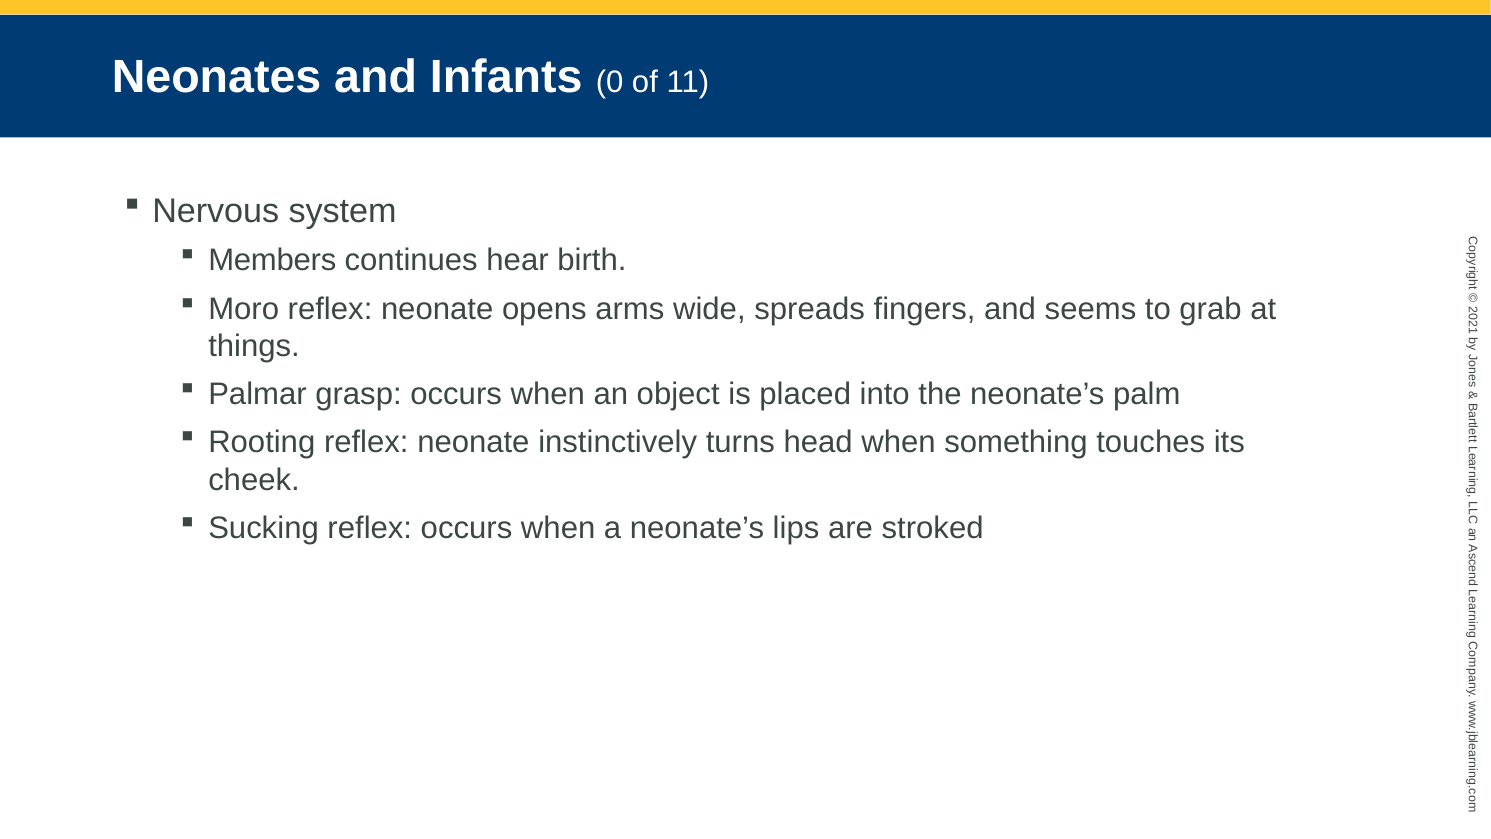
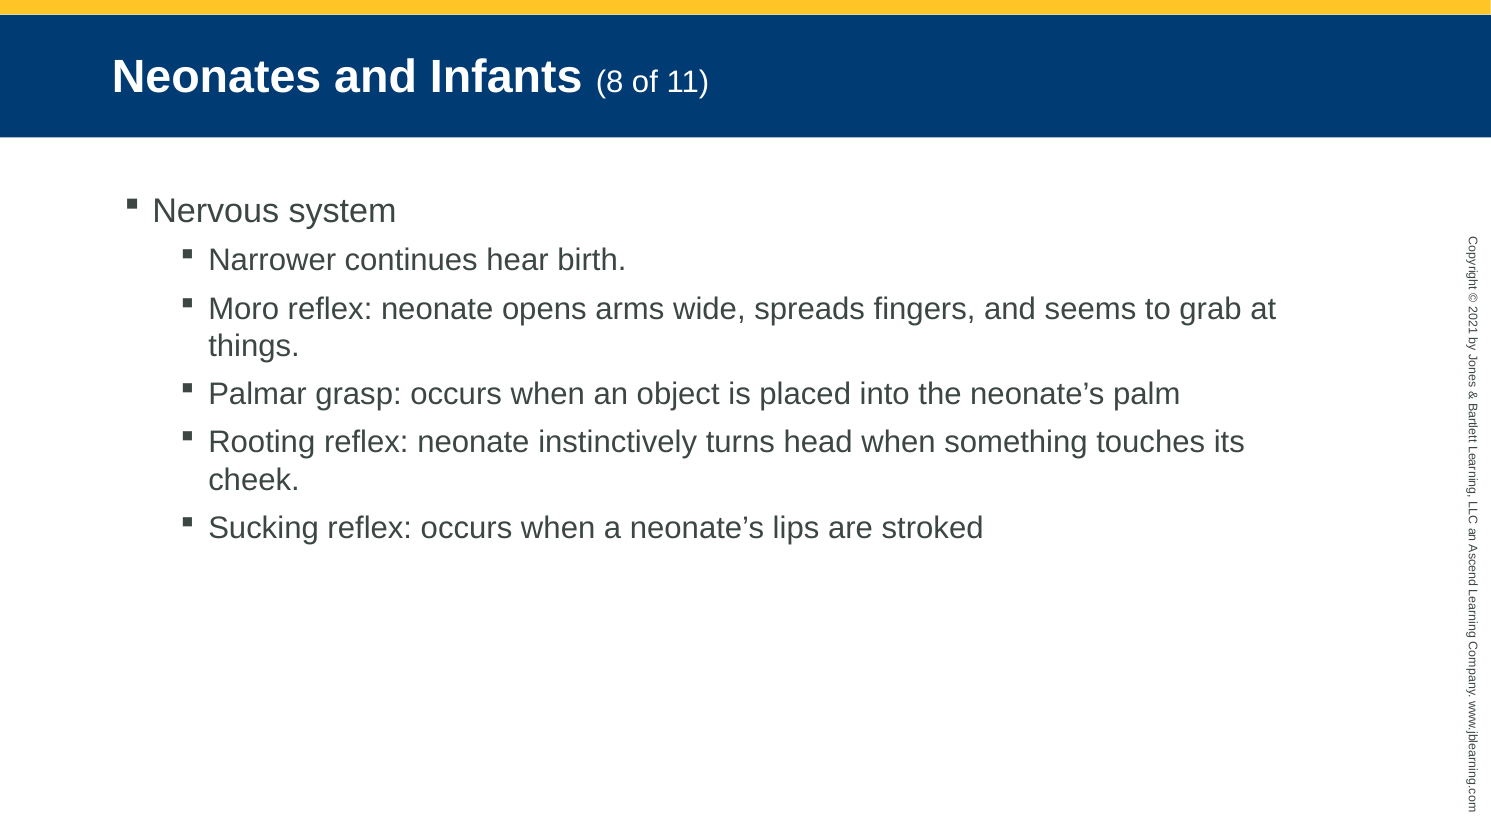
Infants 0: 0 -> 8 (610, 82)
Members: Members -> Narrower (272, 261)
